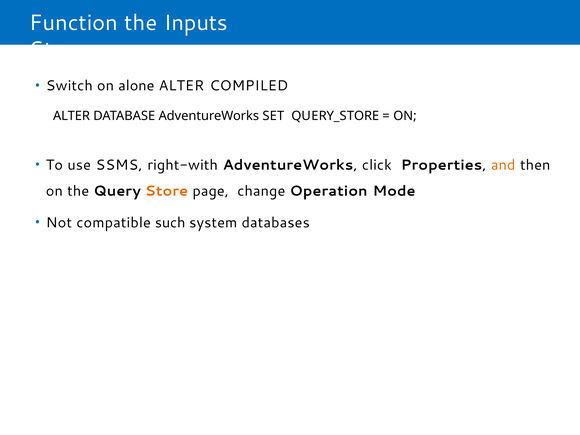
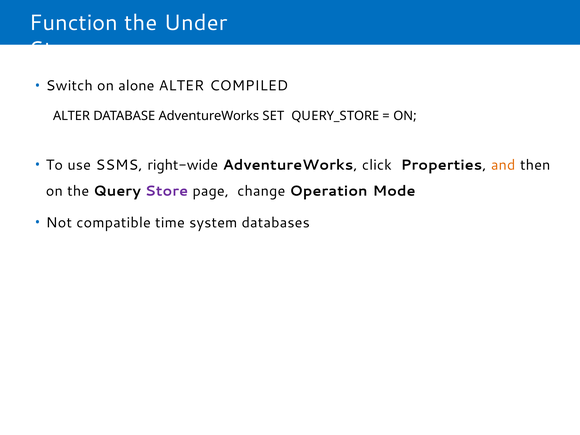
Inputs: Inputs -> Under (196, 23)
right-with: right-with -> right-wide (183, 165)
Store colour: orange -> purple (167, 191)
such: such -> time (170, 223)
